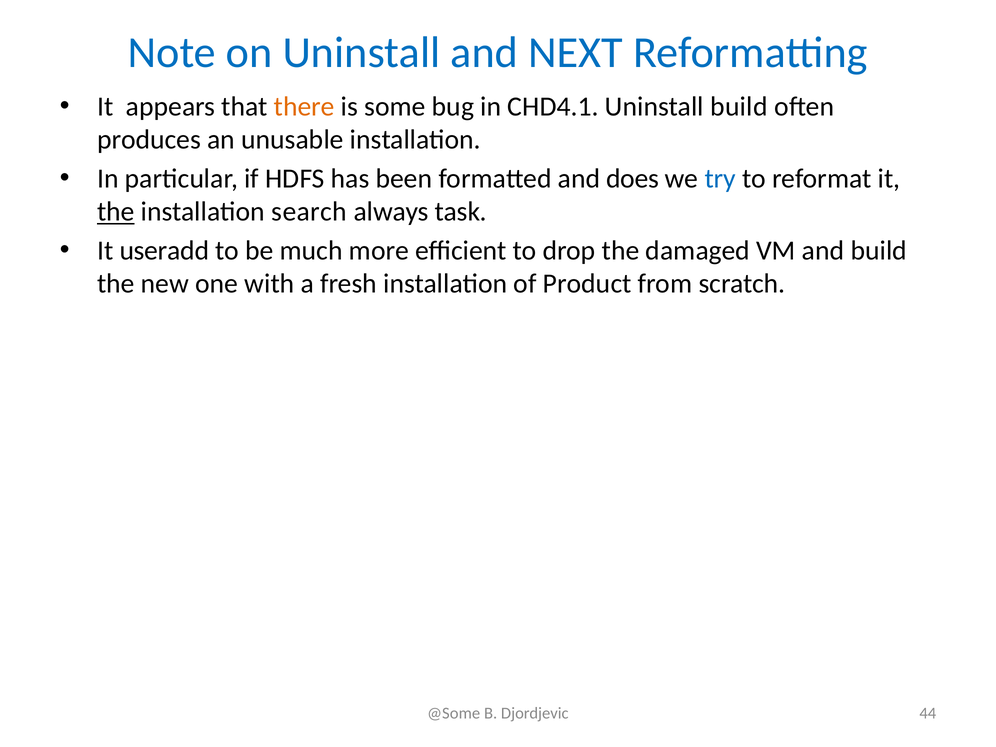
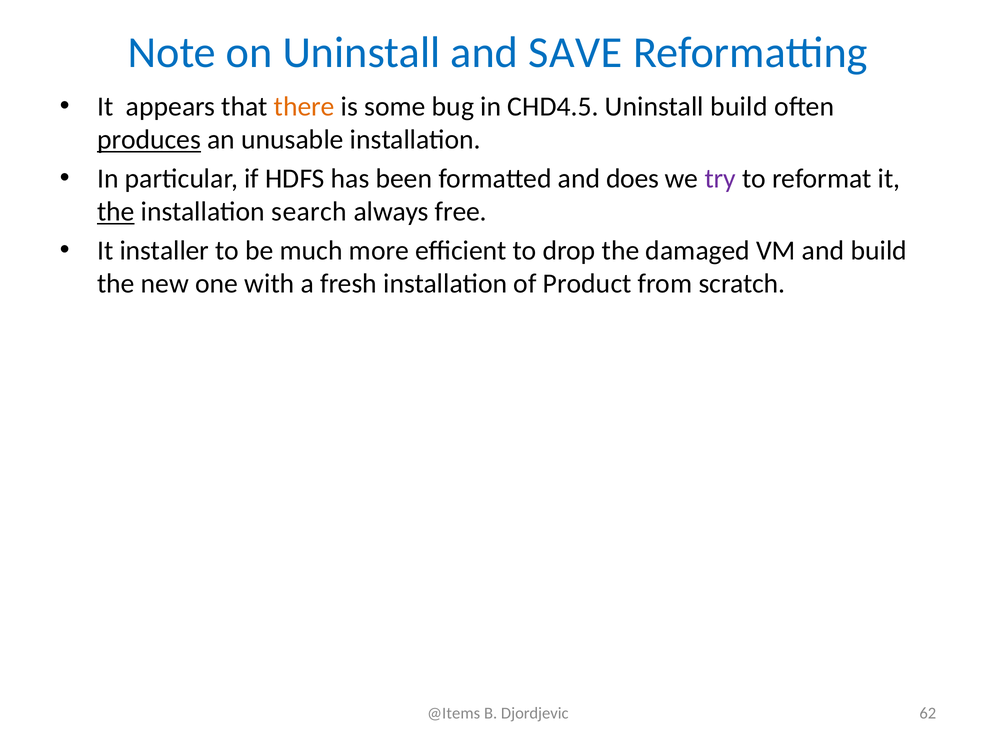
NEXT: NEXT -> SAVE (575, 53)
CHD4.1: CHD4.1 -> CHD4.5 (553, 107)
produces underline: none -> present (149, 140)
try colour: blue -> purple (720, 178)
task: task -> free (461, 212)
useradd: useradd -> installer (164, 250)
@Some: @Some -> @Items (454, 713)
44: 44 -> 62 (928, 713)
